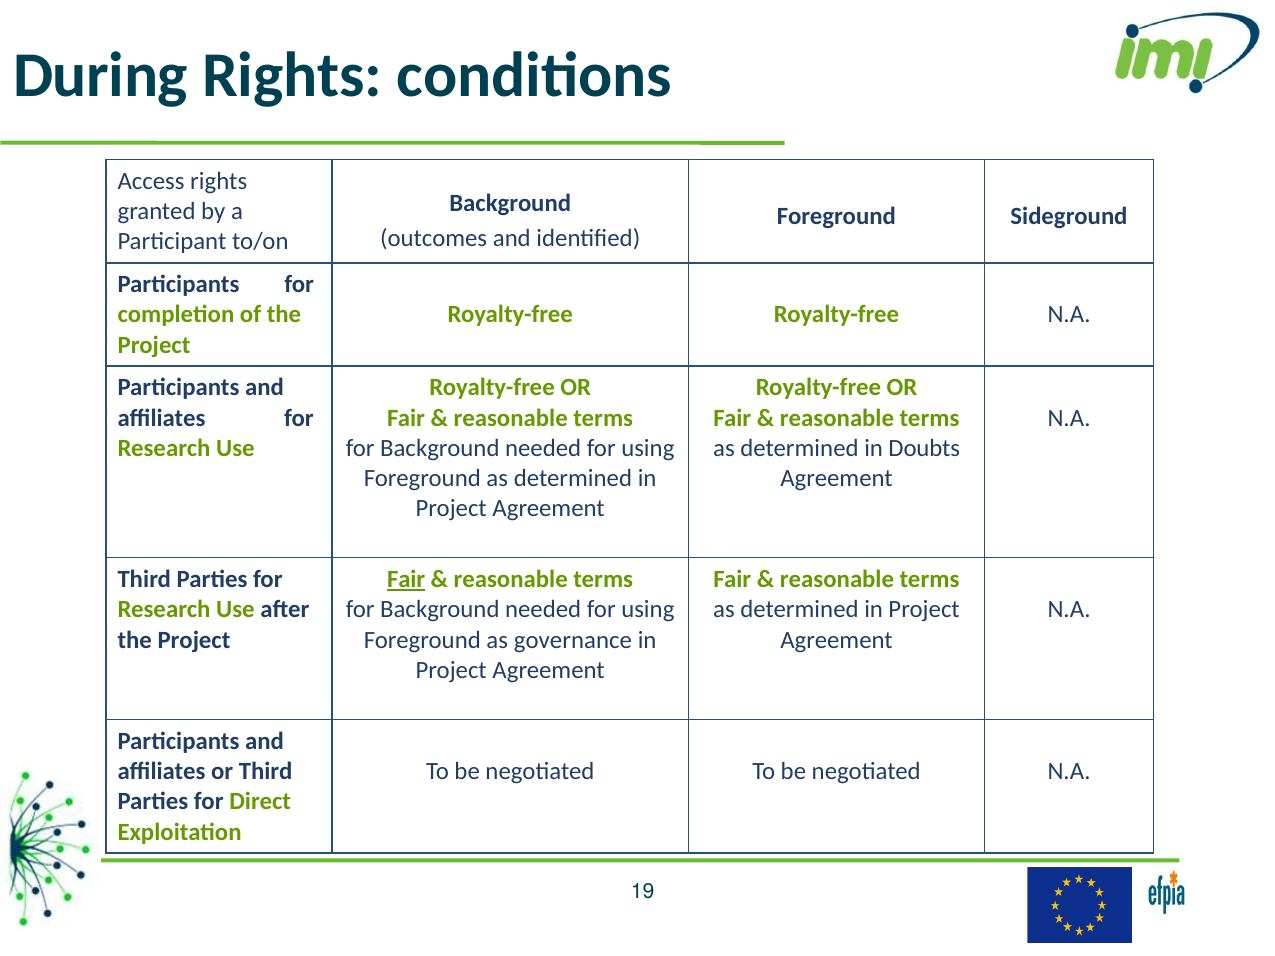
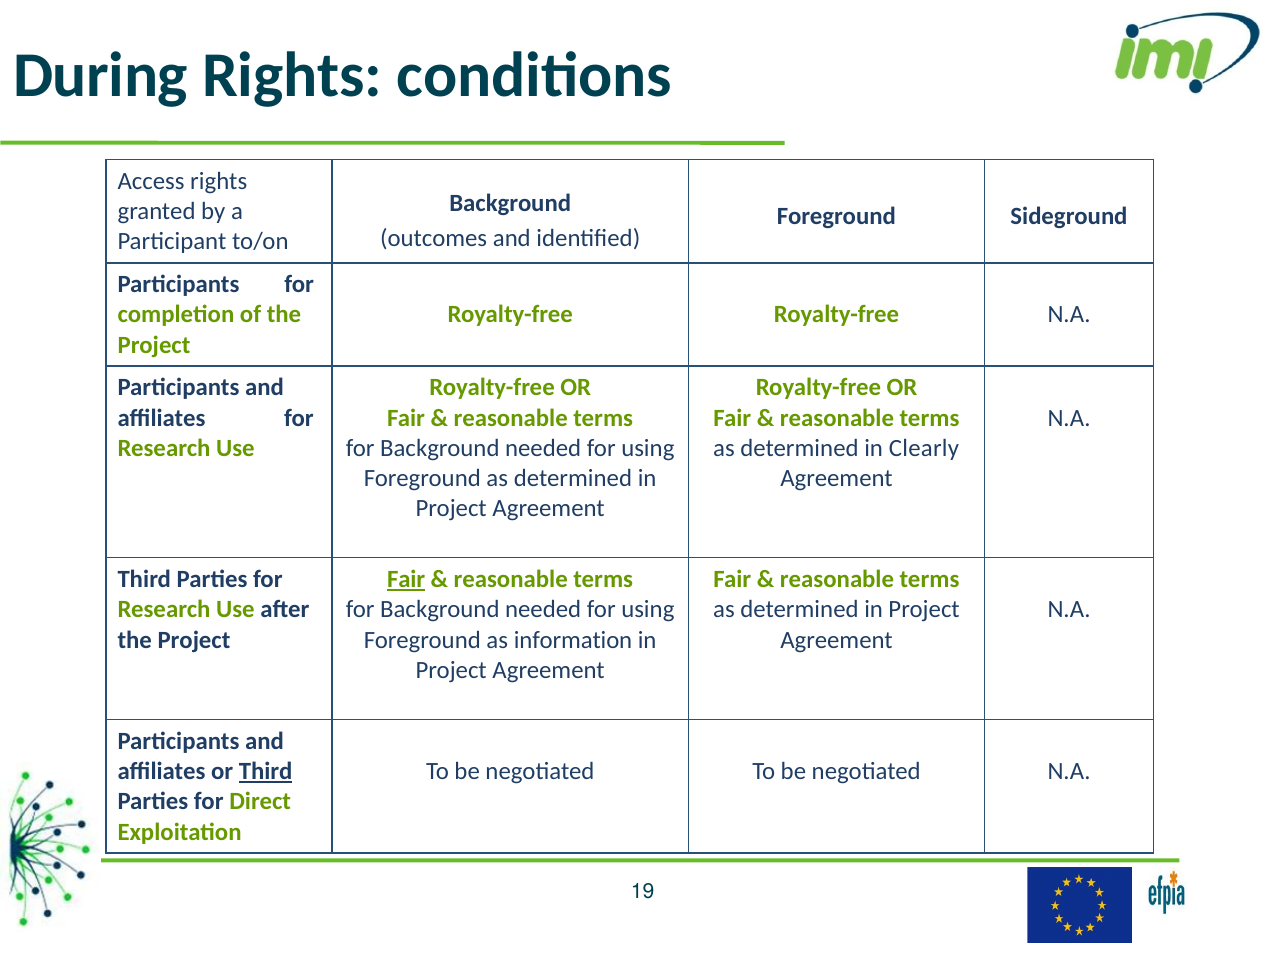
Doubts: Doubts -> Clearly (924, 448)
governance: governance -> information (573, 640)
Third underline: none -> present (266, 772)
